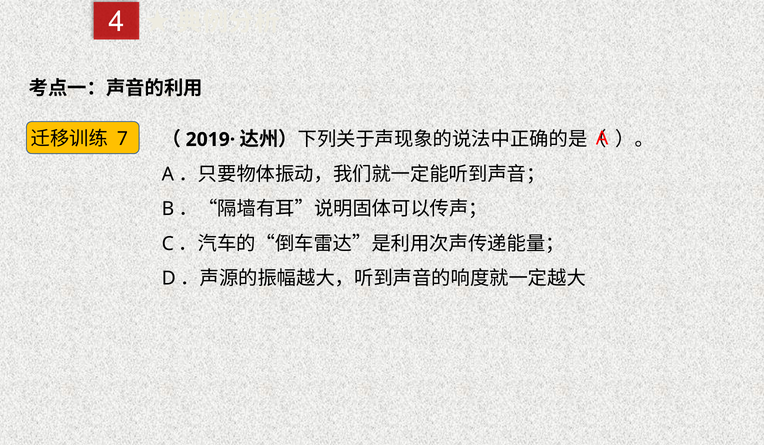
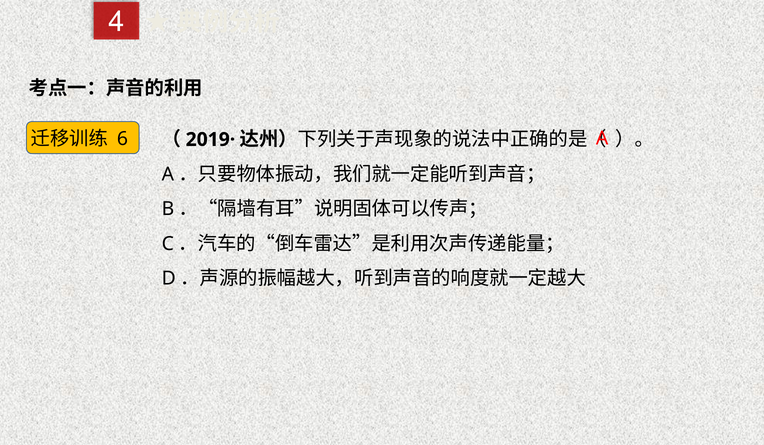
7: 7 -> 6 (123, 139)
